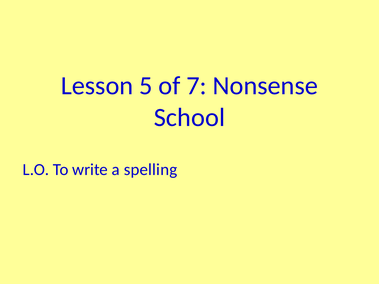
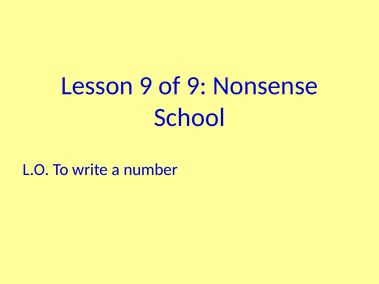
Lesson 5: 5 -> 9 (146, 86)
of 7: 7 -> 9 (197, 86)
spelling: spelling -> number (151, 170)
